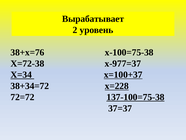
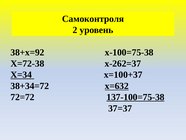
Вырабатывает: Вырабатывает -> Самоконтроля (93, 19)
38+х=76: 38+х=76 -> 38+х=92 (27, 52)
х-977=37: х-977=37 -> х-262=37 (123, 63)
х=100+37 underline: present -> none (123, 75)
х=228: х=228 -> х=632 (117, 86)
